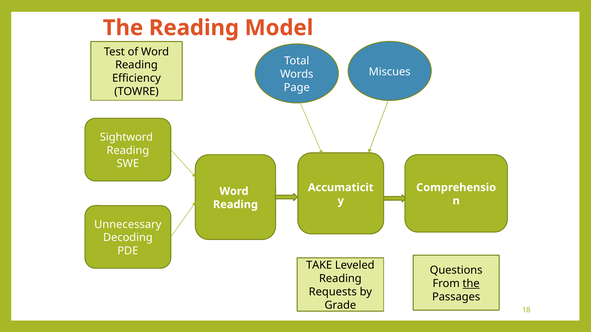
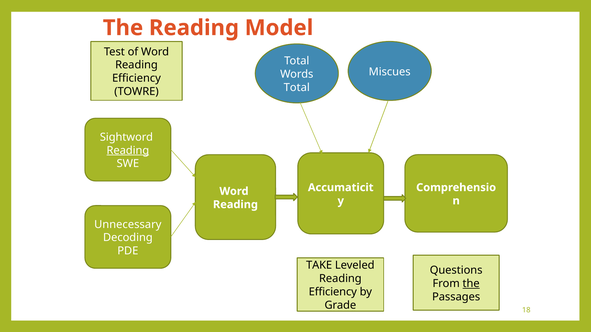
Page: Page -> Total (297, 88)
Reading underline: none -> present (128, 151)
Requests: Requests -> Efficiency (333, 292)
